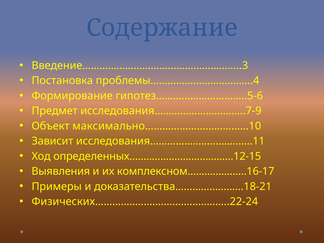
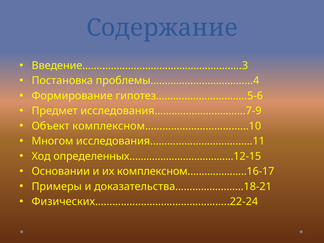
максимально………………………………10: максимально………………………………10 -> комплексном………………………………10 (167, 126)
Зависит: Зависит -> Многом (52, 141)
Выявления: Выявления -> Основании (61, 171)
